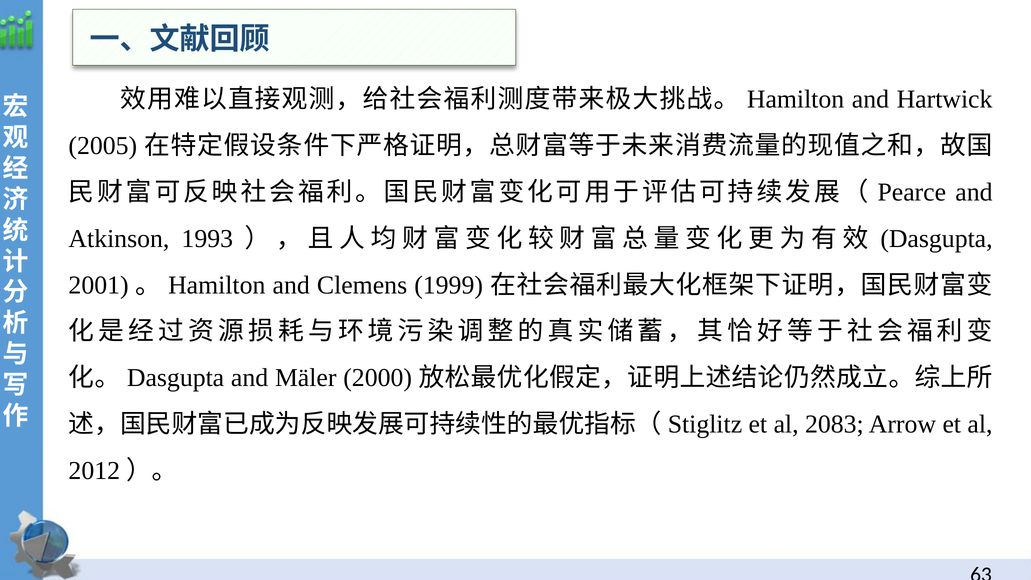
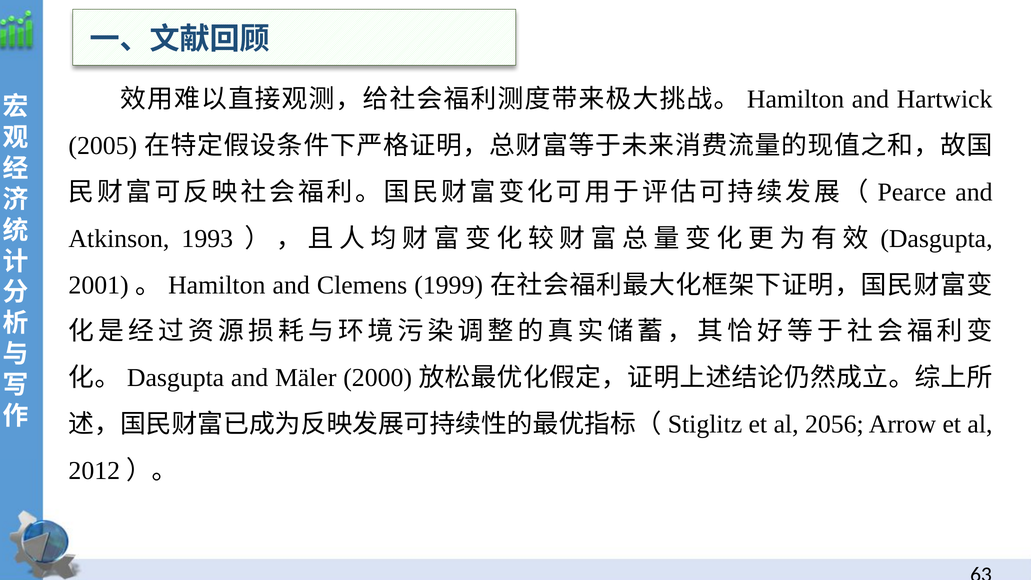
2083: 2083 -> 2056 (834, 424)
